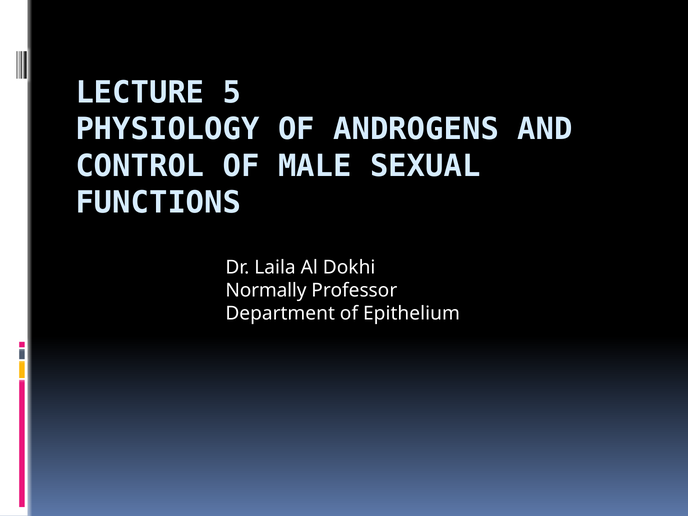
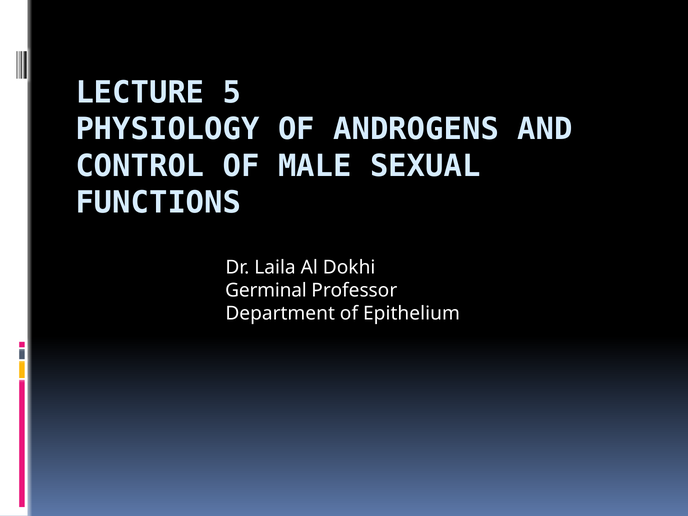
Normally: Normally -> Germinal (266, 290)
